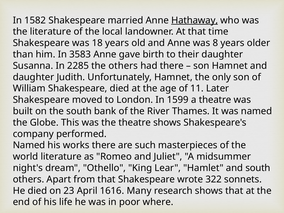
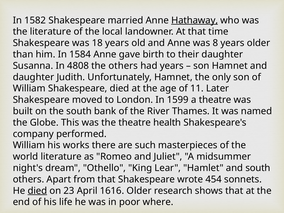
3583: 3583 -> 1584 (80, 54)
2285: 2285 -> 4808 (78, 66)
had there: there -> years (172, 66)
theatre shows: shows -> health (167, 123)
Named: Named -> William (29, 145)
322: 322 -> 454 (214, 179)
died underline: none -> present (37, 191)
1616 Many: Many -> Older (139, 191)
